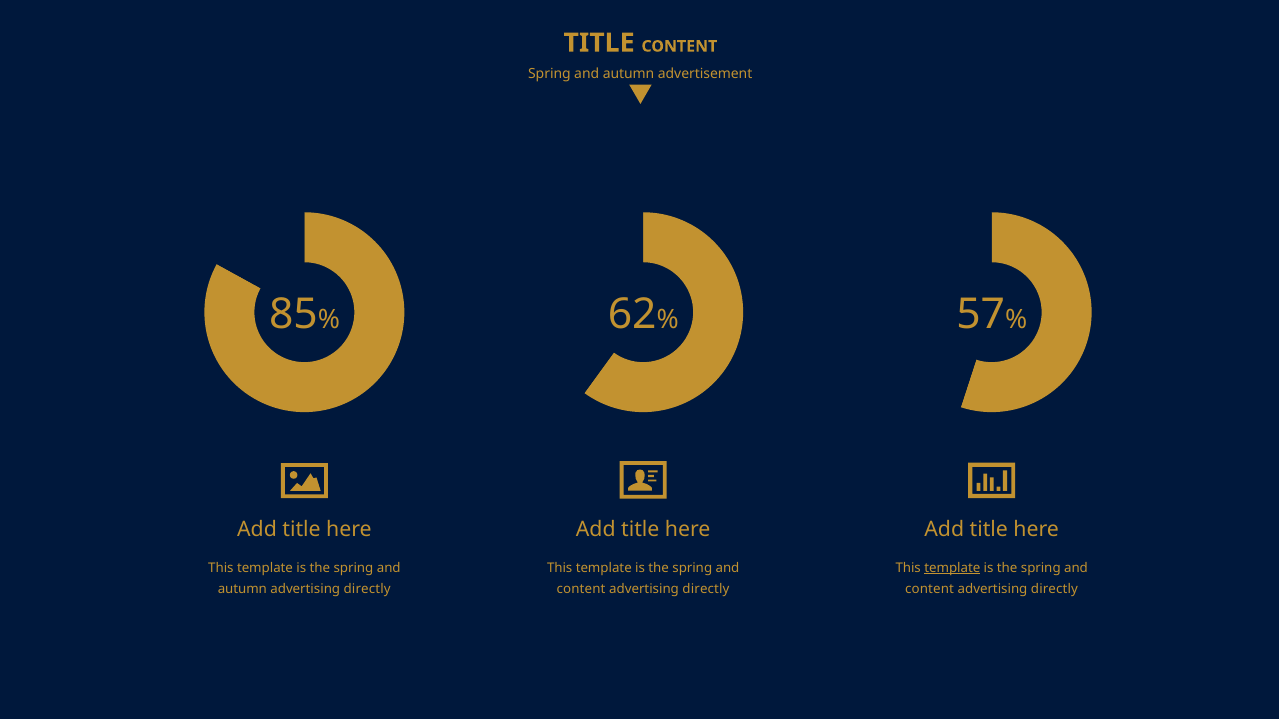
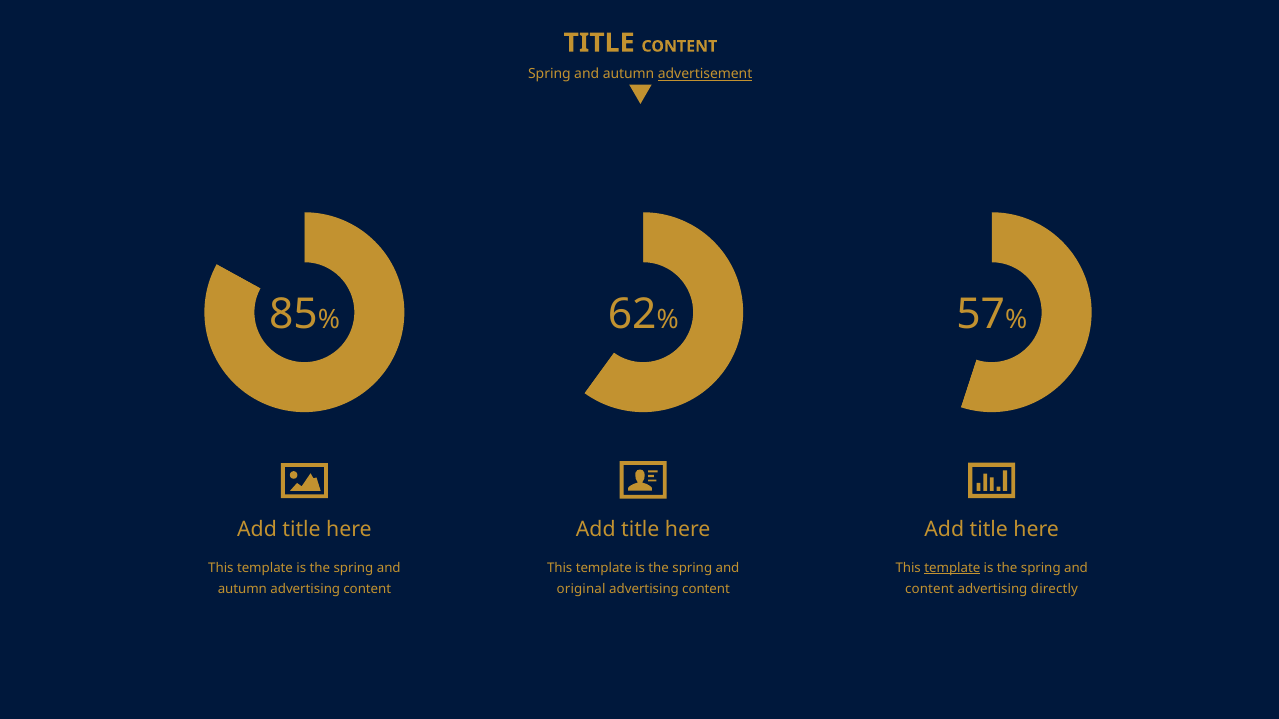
advertisement underline: none -> present (705, 74)
autumn advertising directly: directly -> content (367, 589)
content: content -> original (581, 589)
directly: directly -> content (706, 589)
